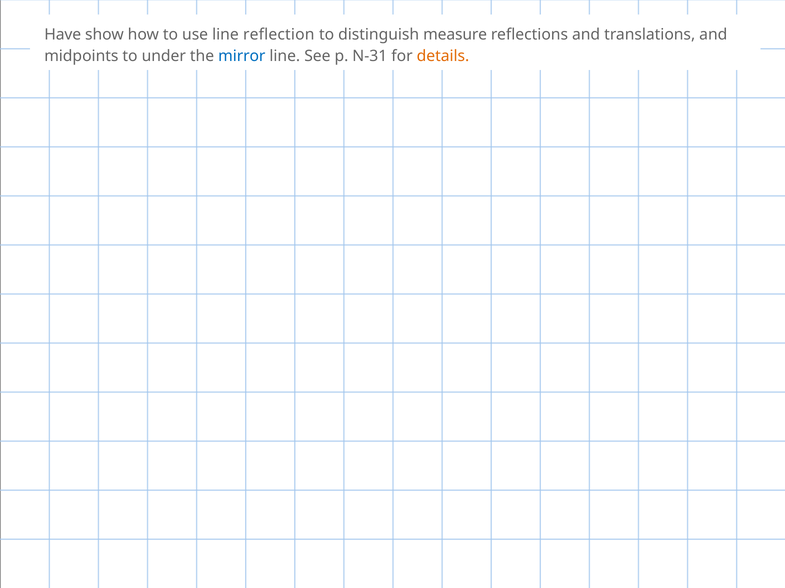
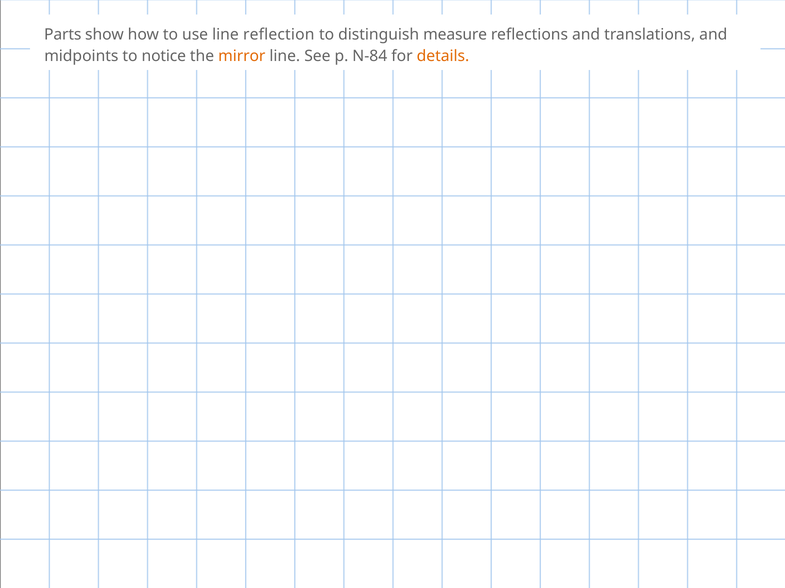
Have: Have -> Parts (63, 35)
under: under -> notice (164, 56)
mirror colour: blue -> orange (242, 56)
N-31: N-31 -> N-84 (370, 56)
